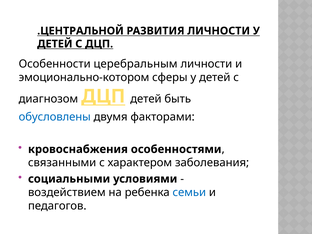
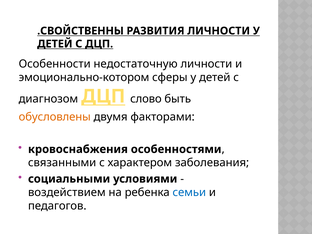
.ЦЕНТРАЛЬНОЙ: .ЦЕНТРАЛЬНОЙ -> .СВОЙСТВЕННЫ (80, 31)
церебральным: церебральным -> недостаточную (136, 64)
ДЦП детей: детей -> слово (146, 99)
обусловлены colour: blue -> orange (55, 117)
